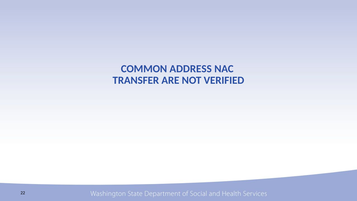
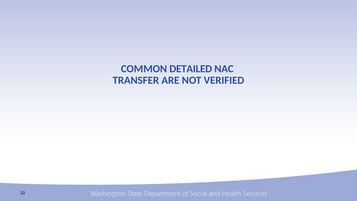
ADDRESS: ADDRESS -> DETAILED (191, 69)
